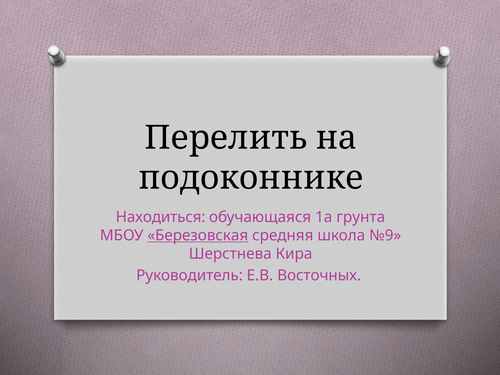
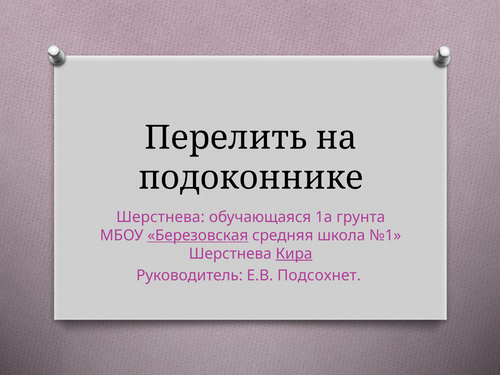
Находиться: Находиться -> Шерстнева (160, 217)
№9: №9 -> №1 (385, 235)
Кира underline: none -> present (294, 254)
Восточных: Восточных -> Подсохнет (319, 275)
